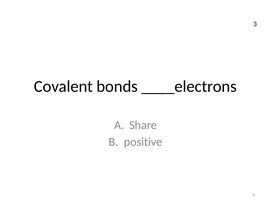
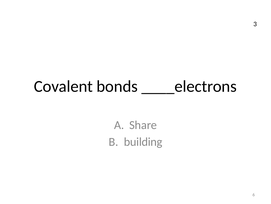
positive: positive -> building (143, 141)
